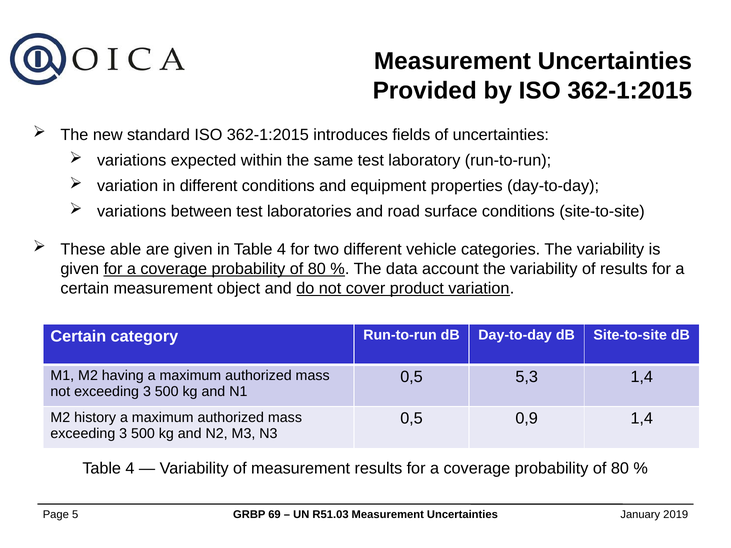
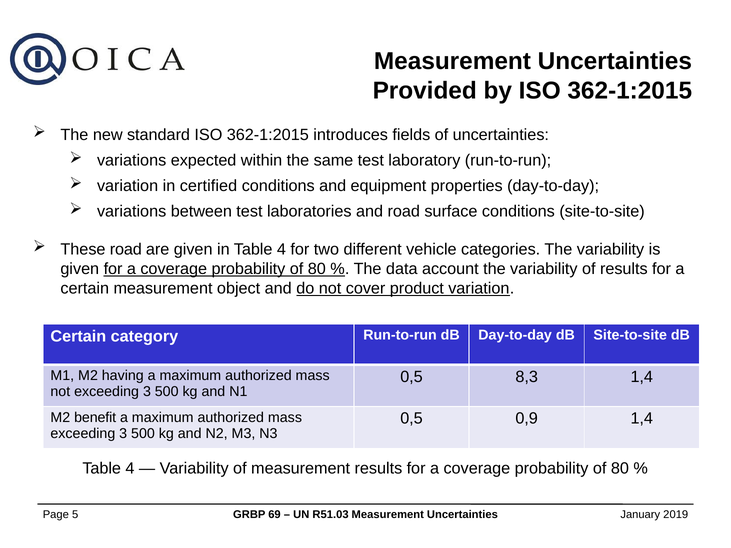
in different: different -> certified (209, 186)
These able: able -> road (126, 249)
5,3: 5,3 -> 8,3 (527, 377)
history: history -> benefit (95, 418)
